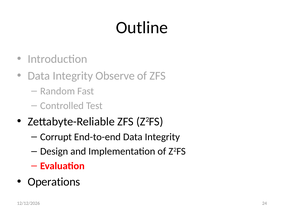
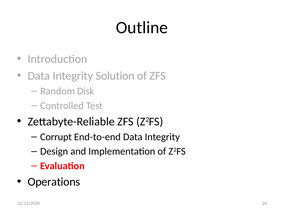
Observe: Observe -> Solution (115, 76)
Fast: Fast -> Disk (86, 91)
